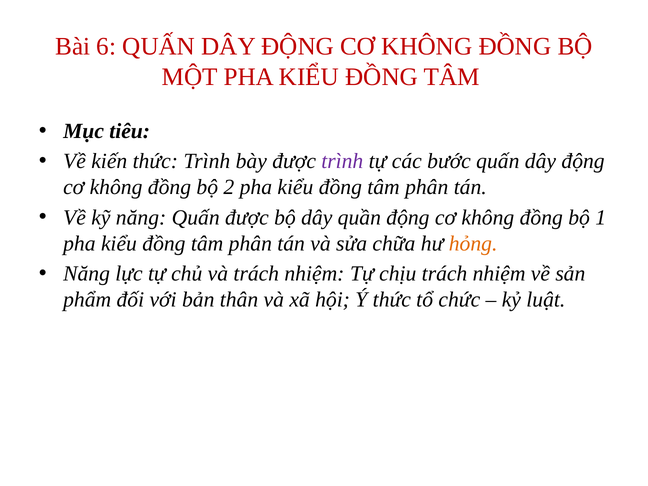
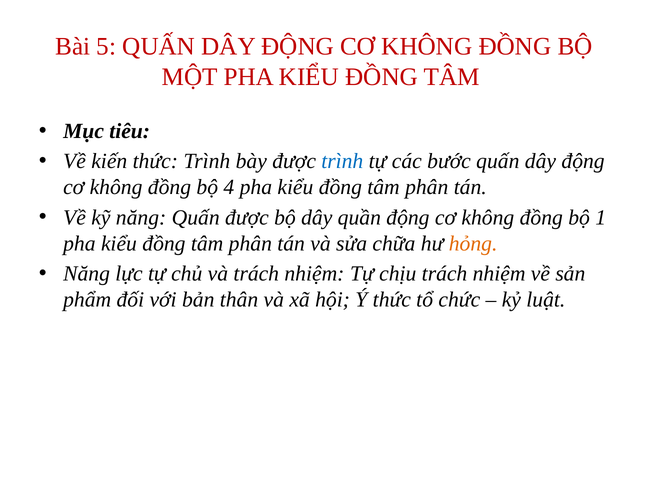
6: 6 -> 5 (106, 47)
trình colour: purple -> blue (342, 161)
2: 2 -> 4 (229, 187)
